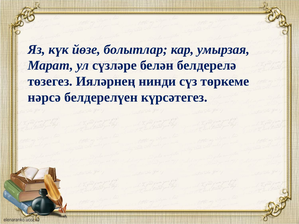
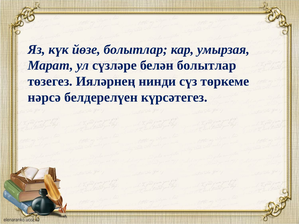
белән белдерелә: белдерелә -> болытлар (207, 65)
